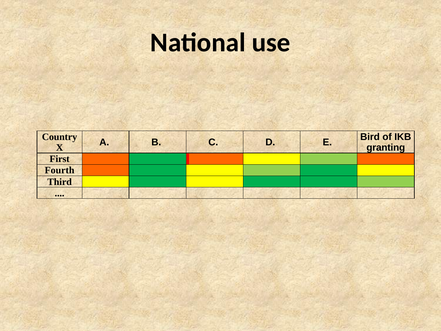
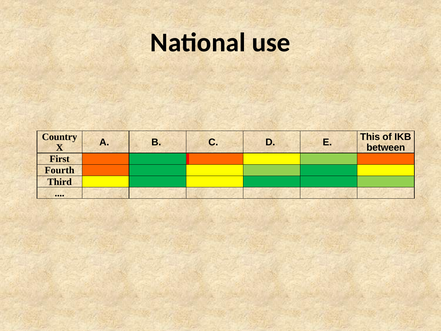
Bird: Bird -> This (370, 137)
granting: granting -> between (386, 148)
